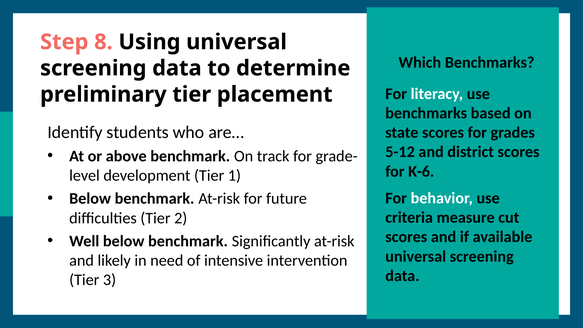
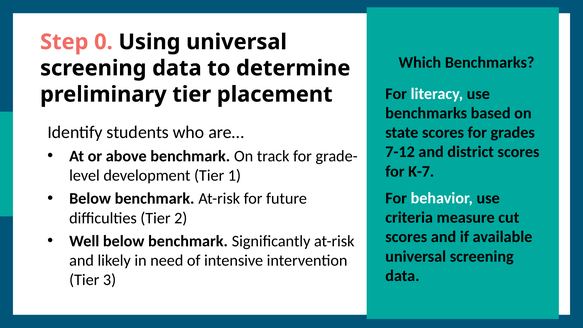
8: 8 -> 0 (103, 42)
5-12: 5-12 -> 7-12 (400, 152)
K-6: K-6 -> K-7 (421, 171)
